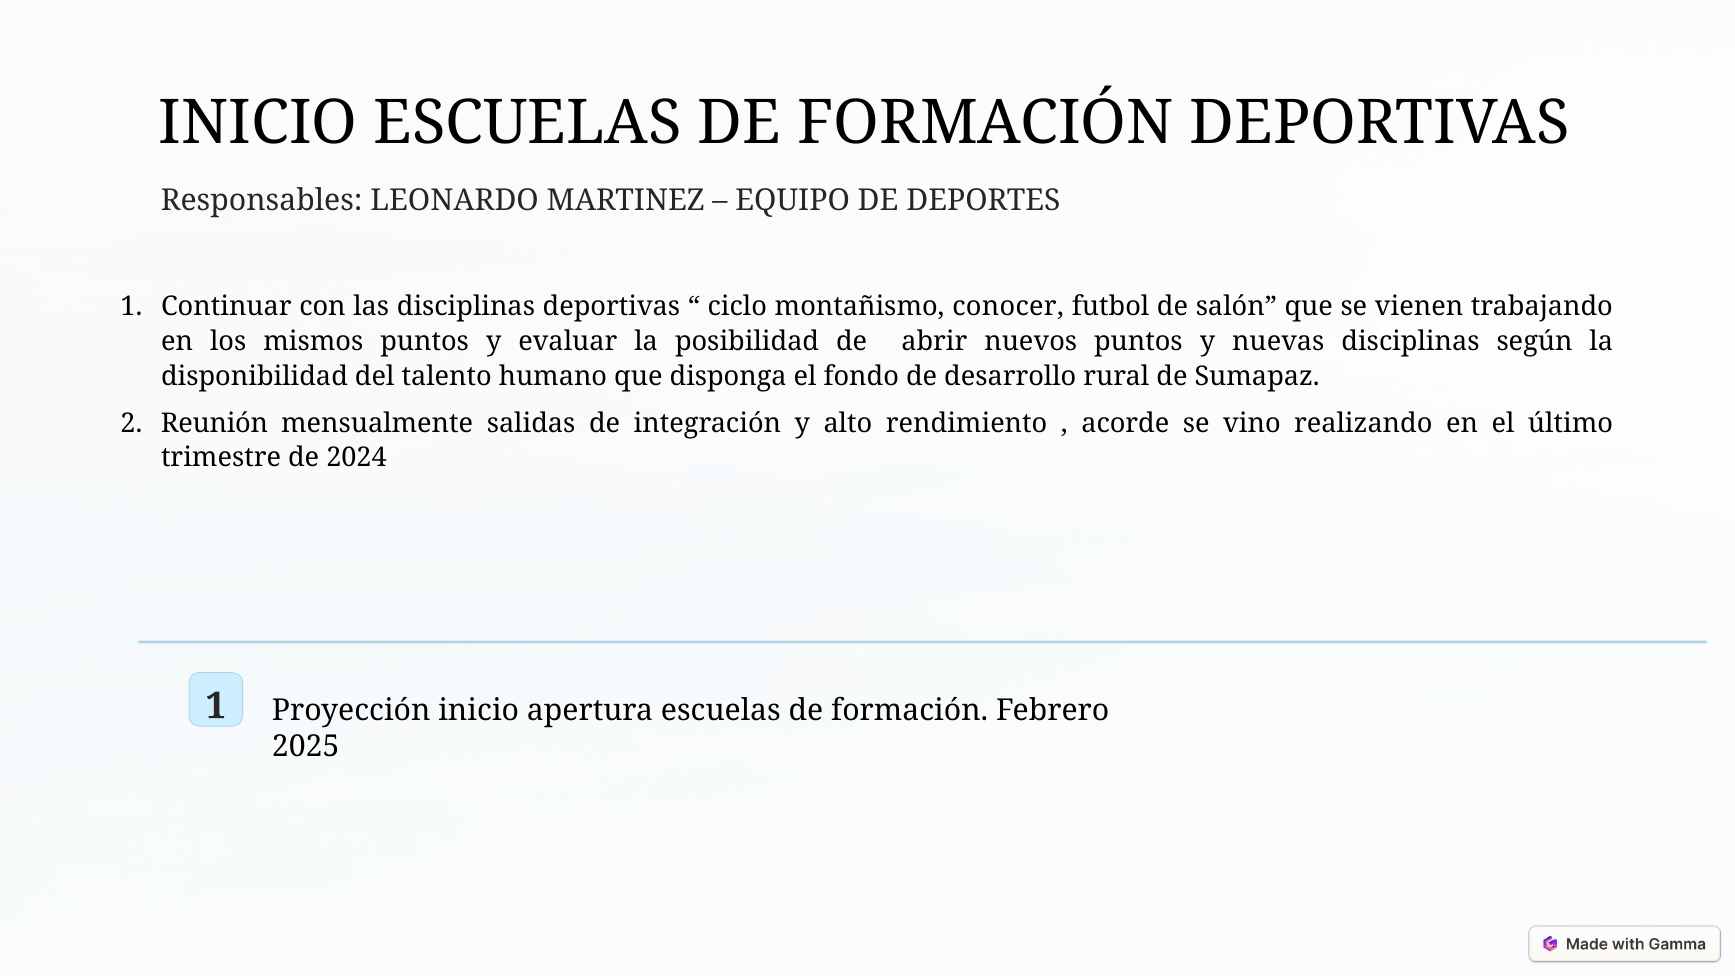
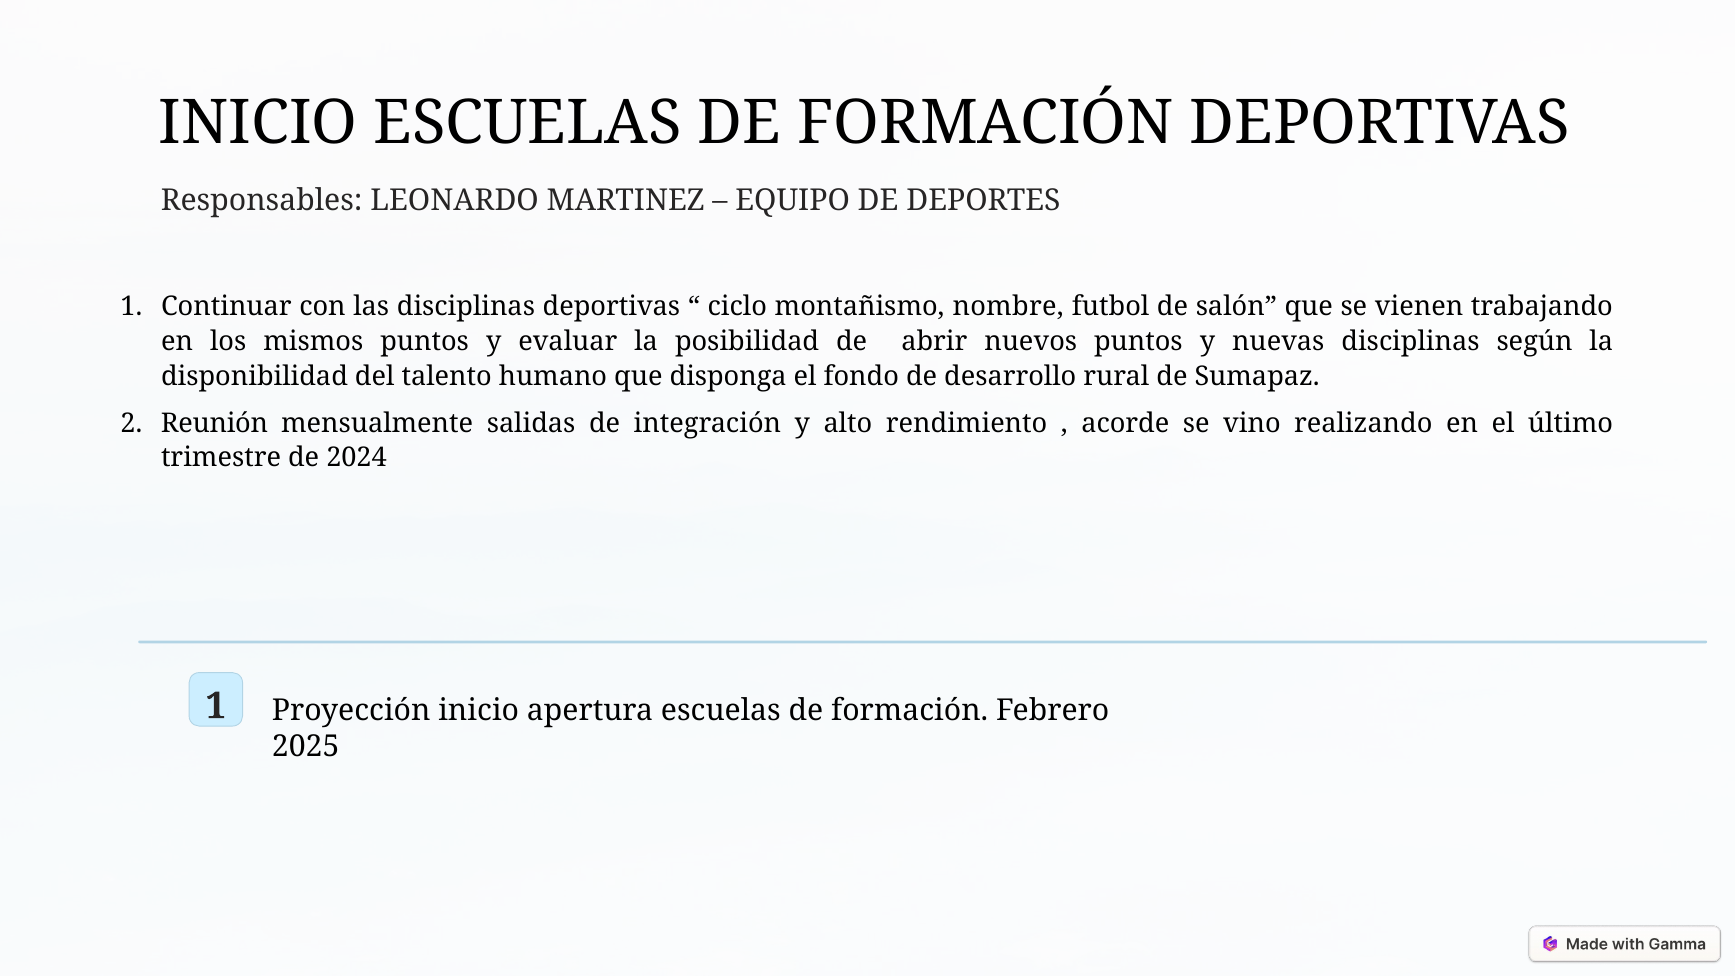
conocer: conocer -> nombre (1008, 307)
